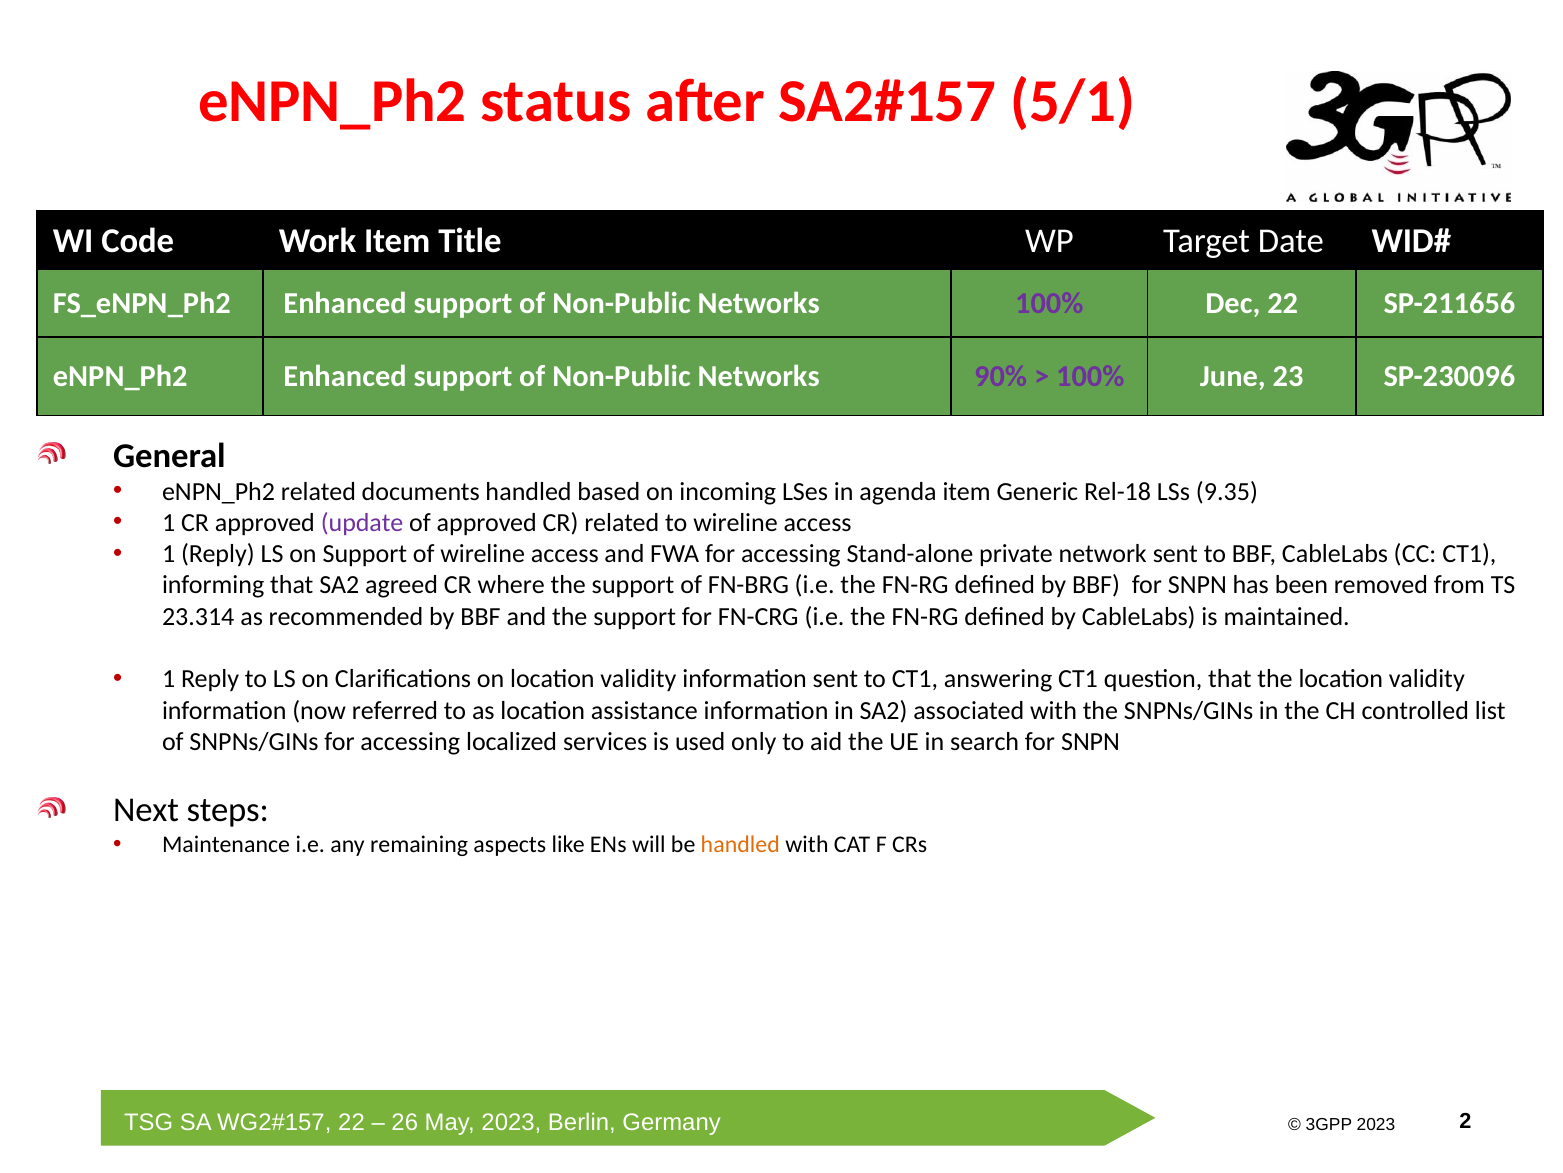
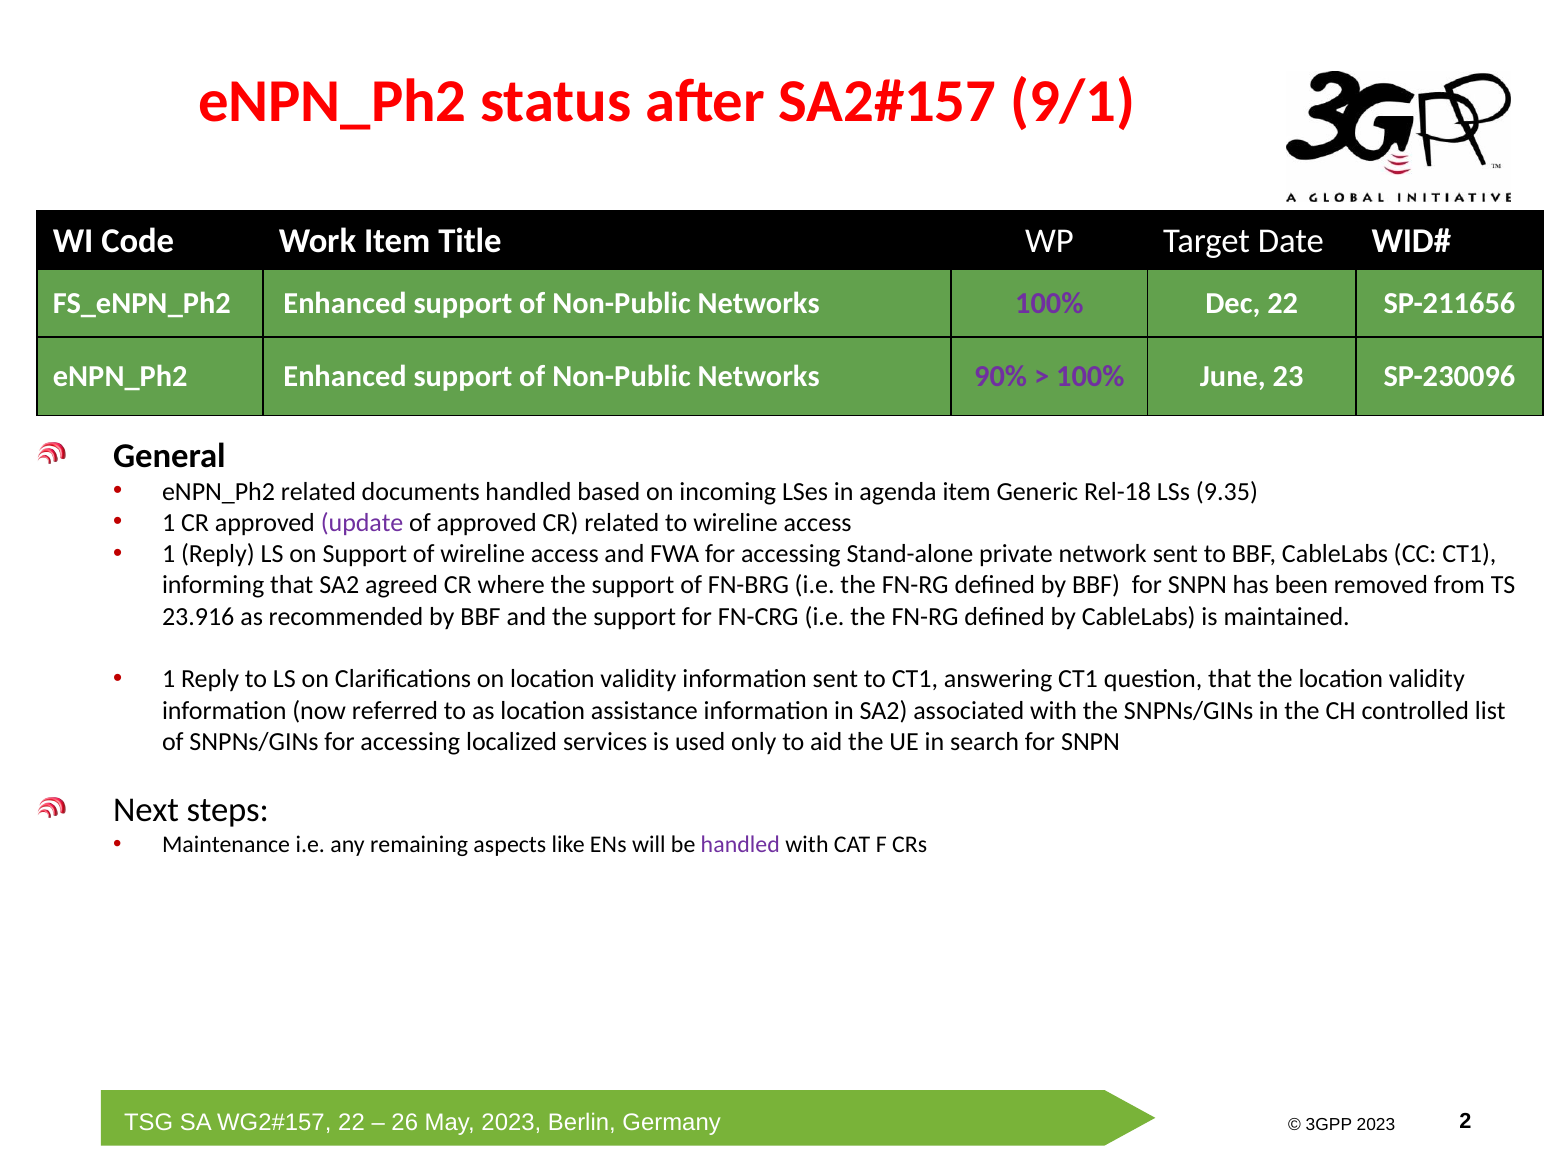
5/1: 5/1 -> 9/1 (1073, 101)
23.314: 23.314 -> 23.916 (198, 616)
handled colour: orange -> purple (740, 844)
